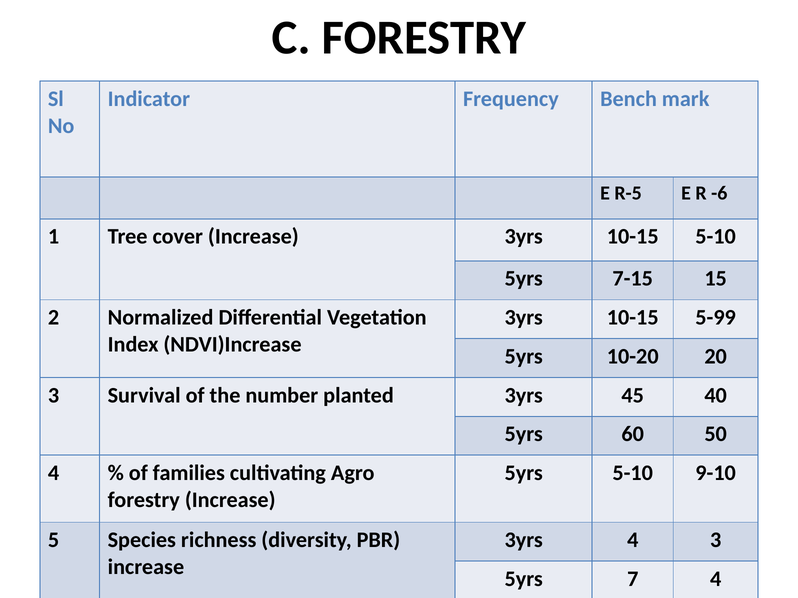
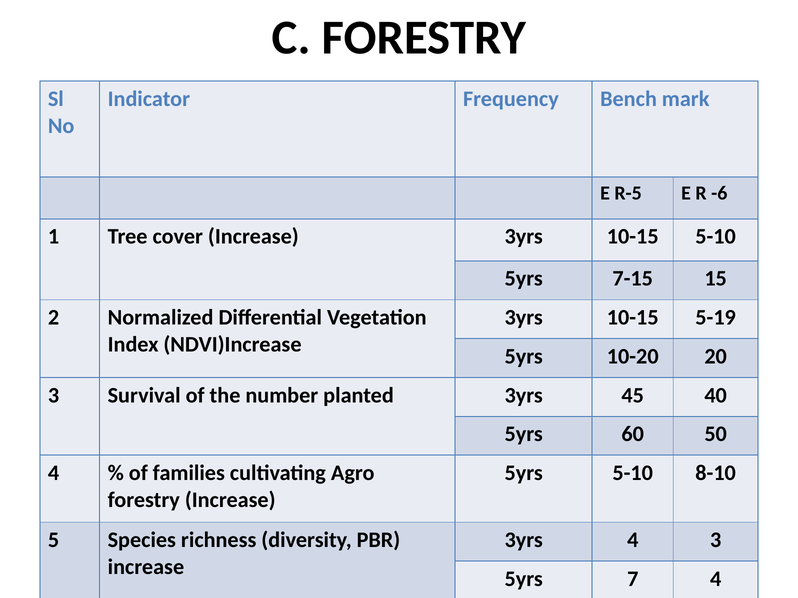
5-99: 5-99 -> 5-19 (716, 318)
9-10: 9-10 -> 8-10 (716, 473)
